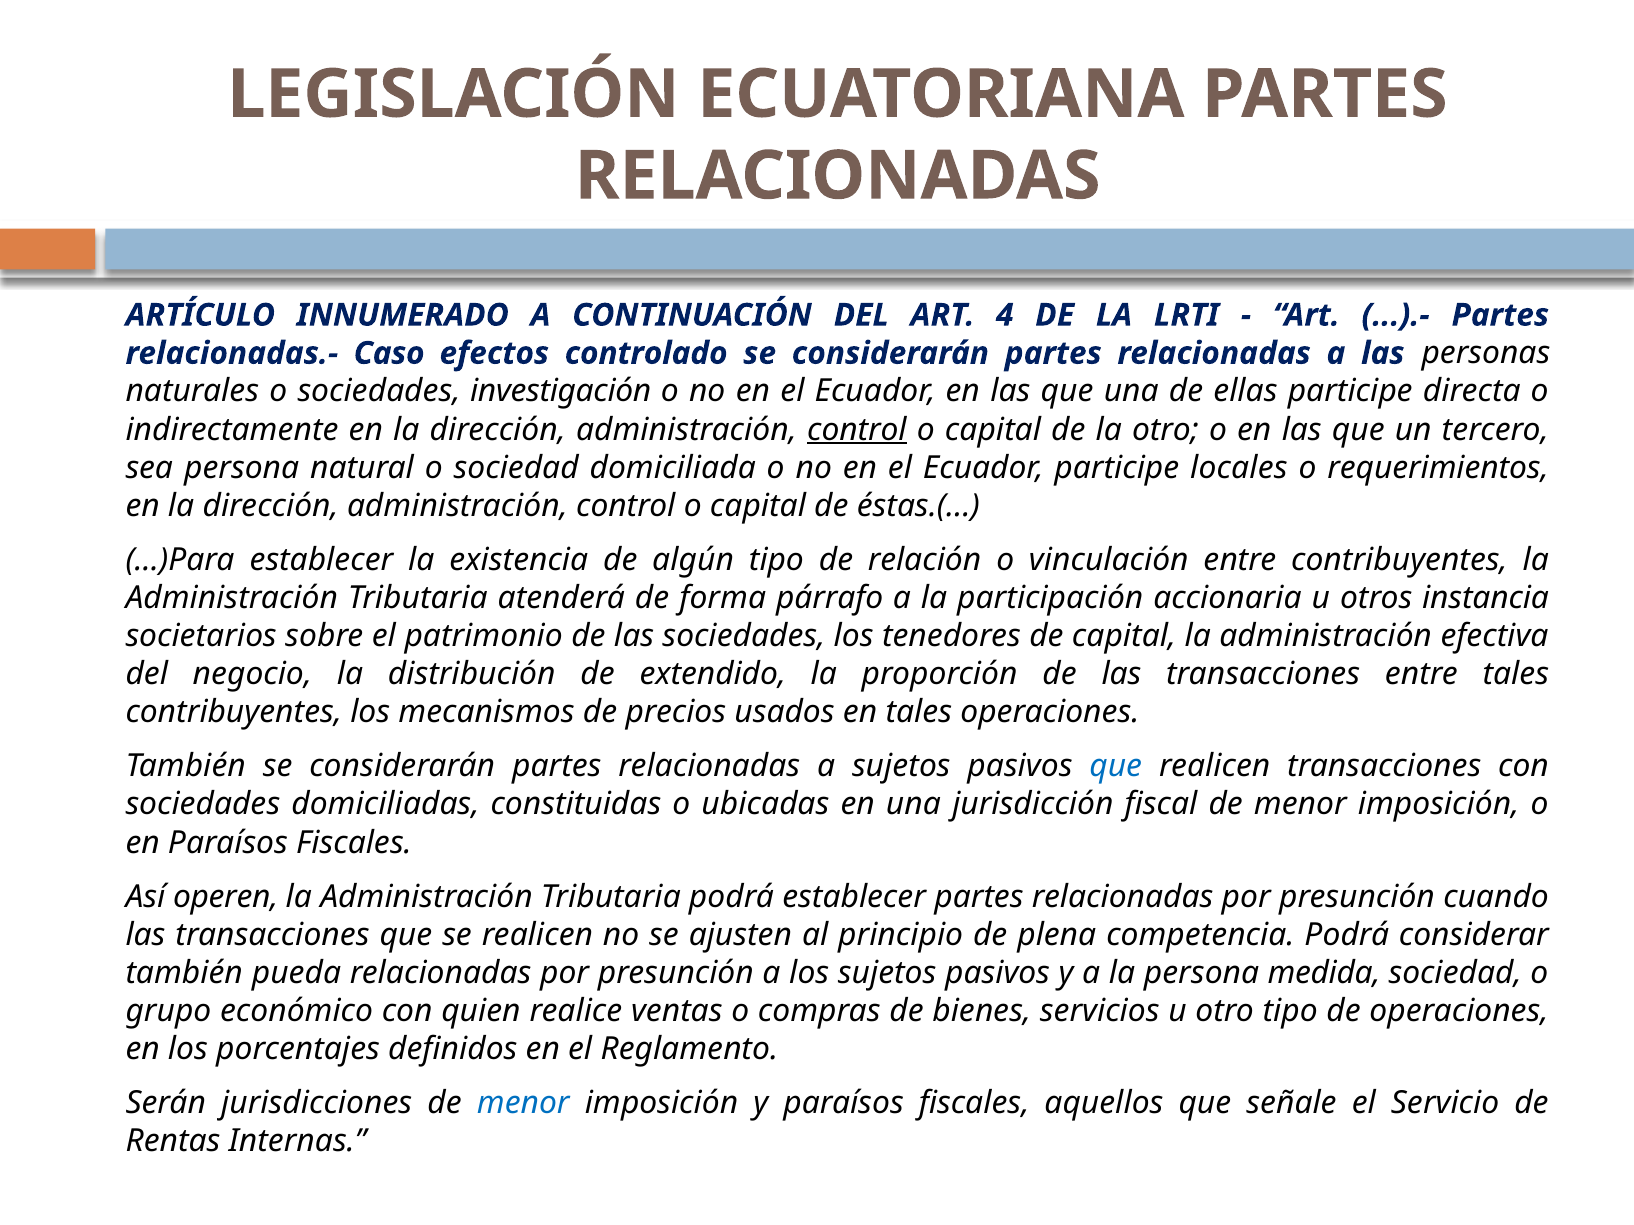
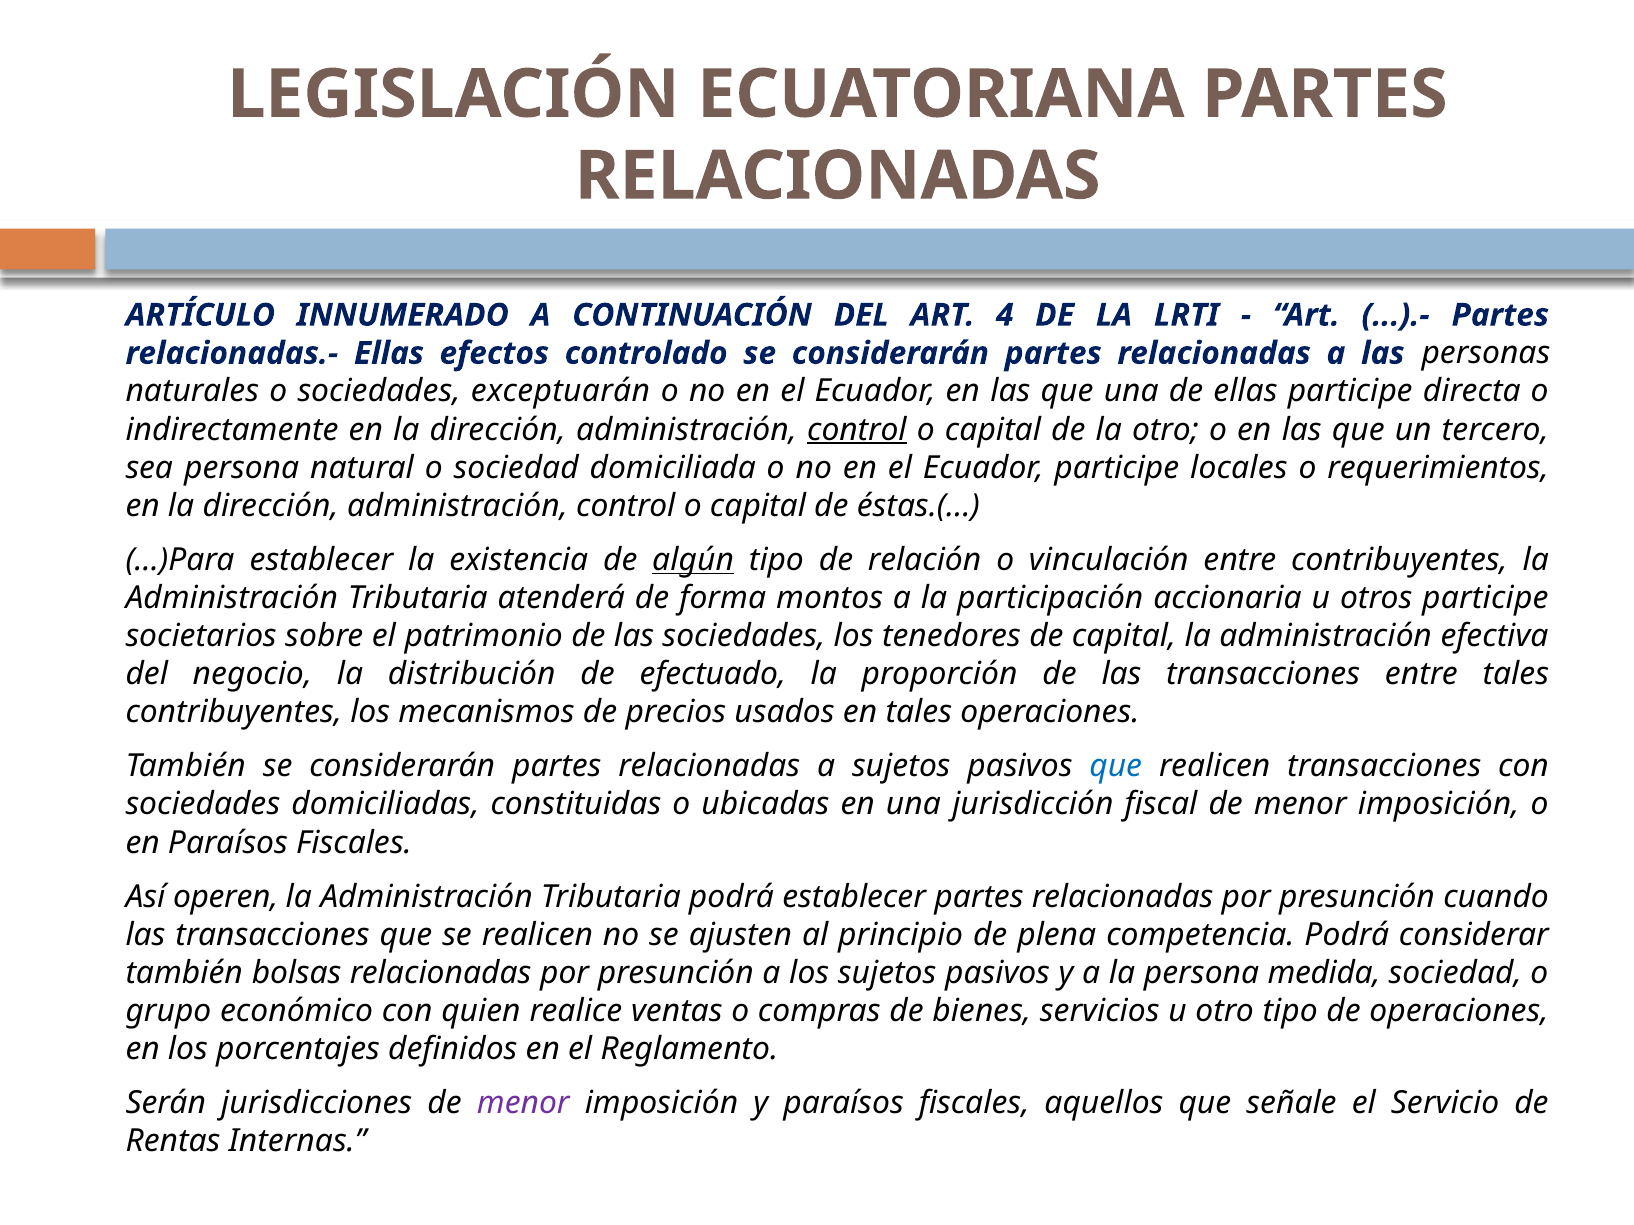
relacionadas.- Caso: Caso -> Ellas (389, 353)
investigación: investigación -> exceptuarán (560, 392)
algún underline: none -> present (693, 560)
párrafo: párrafo -> montos (830, 598)
otros instancia: instancia -> participe (1485, 598)
extendido: extendido -> efectuado (713, 675)
pueda: pueda -> bolsas (297, 973)
menor colour: blue -> purple (523, 1104)
